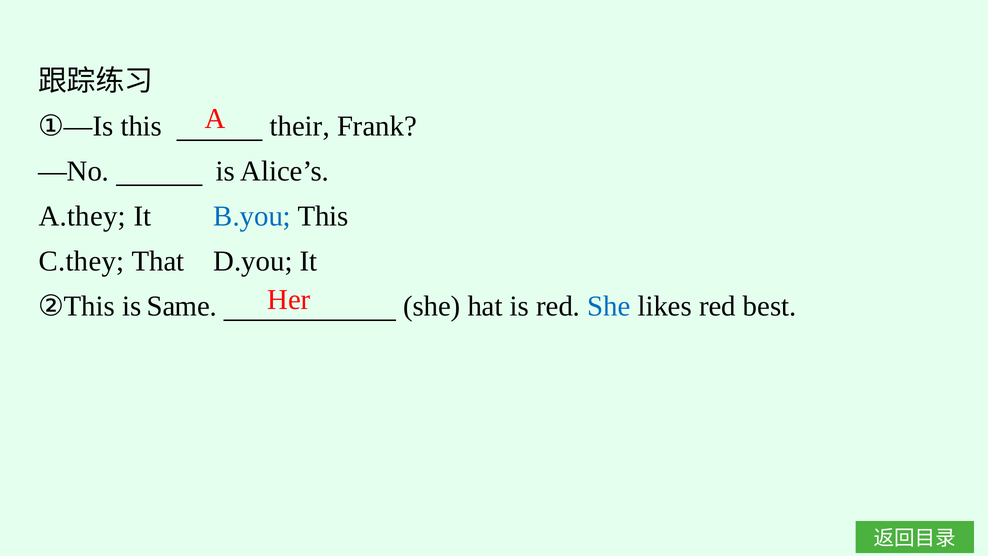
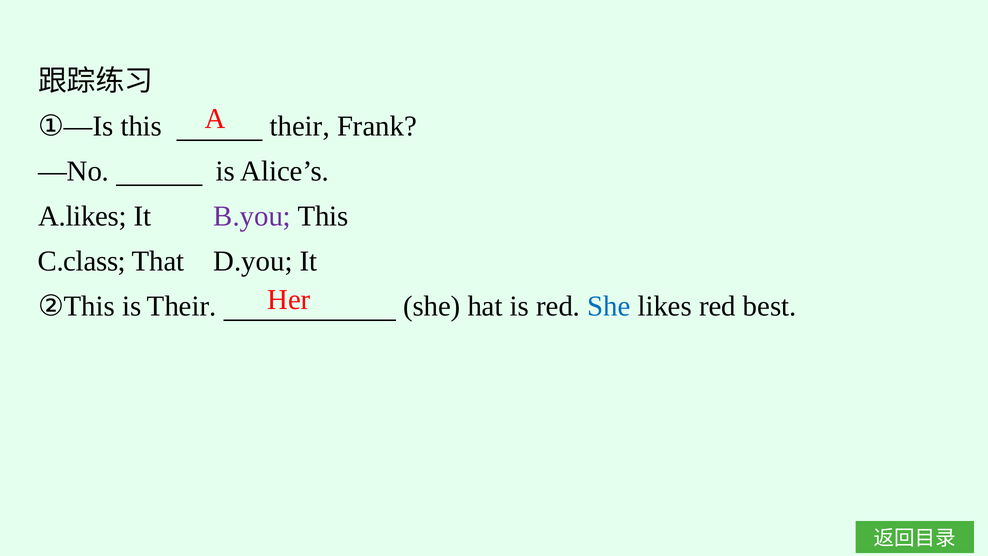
A.they: A.they -> A.likes (83, 216)
B.you colour: blue -> purple (252, 216)
C.they: C.they -> C.class (82, 261)
is Same: Same -> Their (182, 306)
